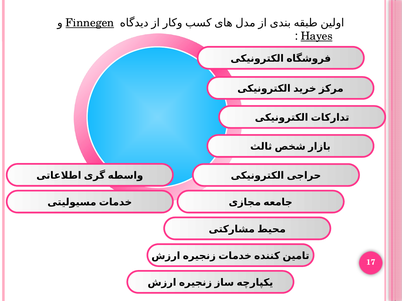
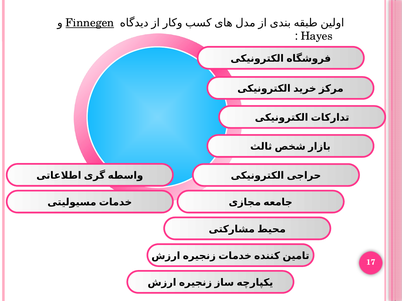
Hayes underline: present -> none (317, 36)
